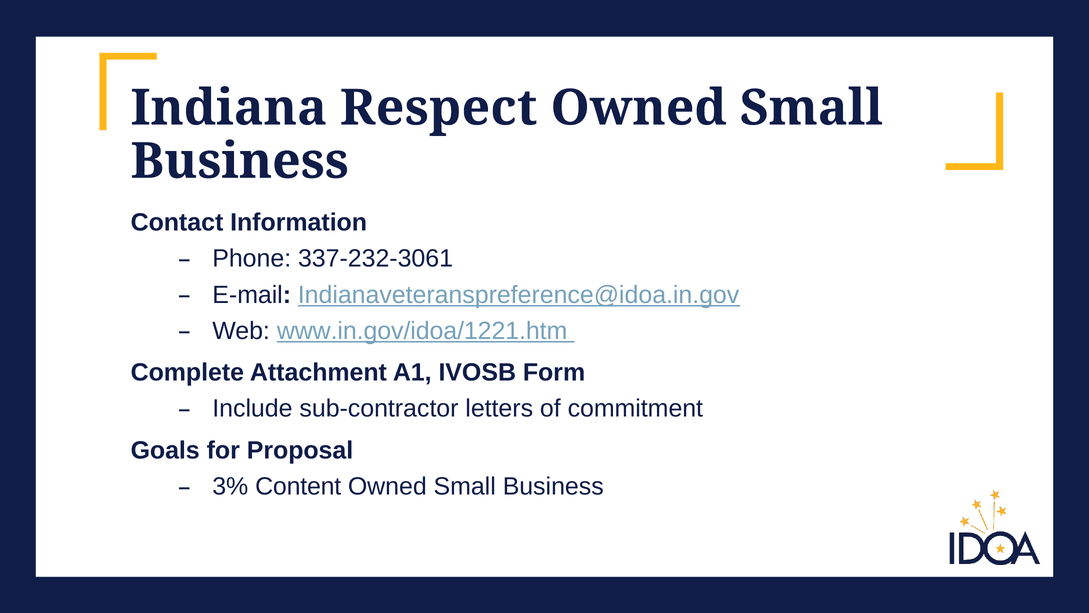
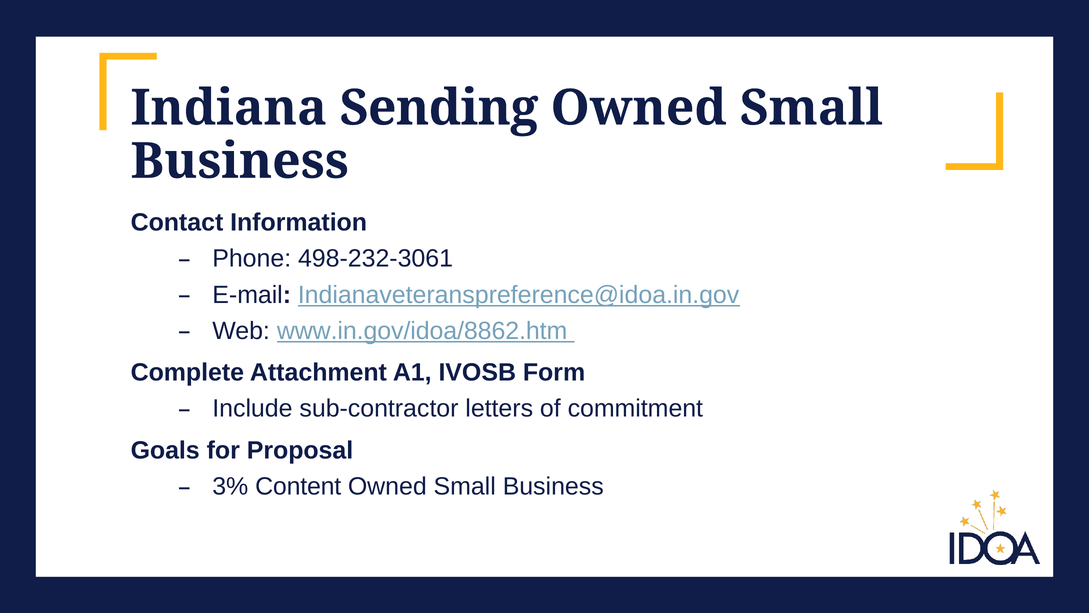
Respect: Respect -> Sending (439, 108)
337-232-3061: 337-232-3061 -> 498-232-3061 (376, 259)
www.in.gov/idoa/1221.htm: www.in.gov/idoa/1221.htm -> www.in.gov/idoa/8862.htm (422, 331)
